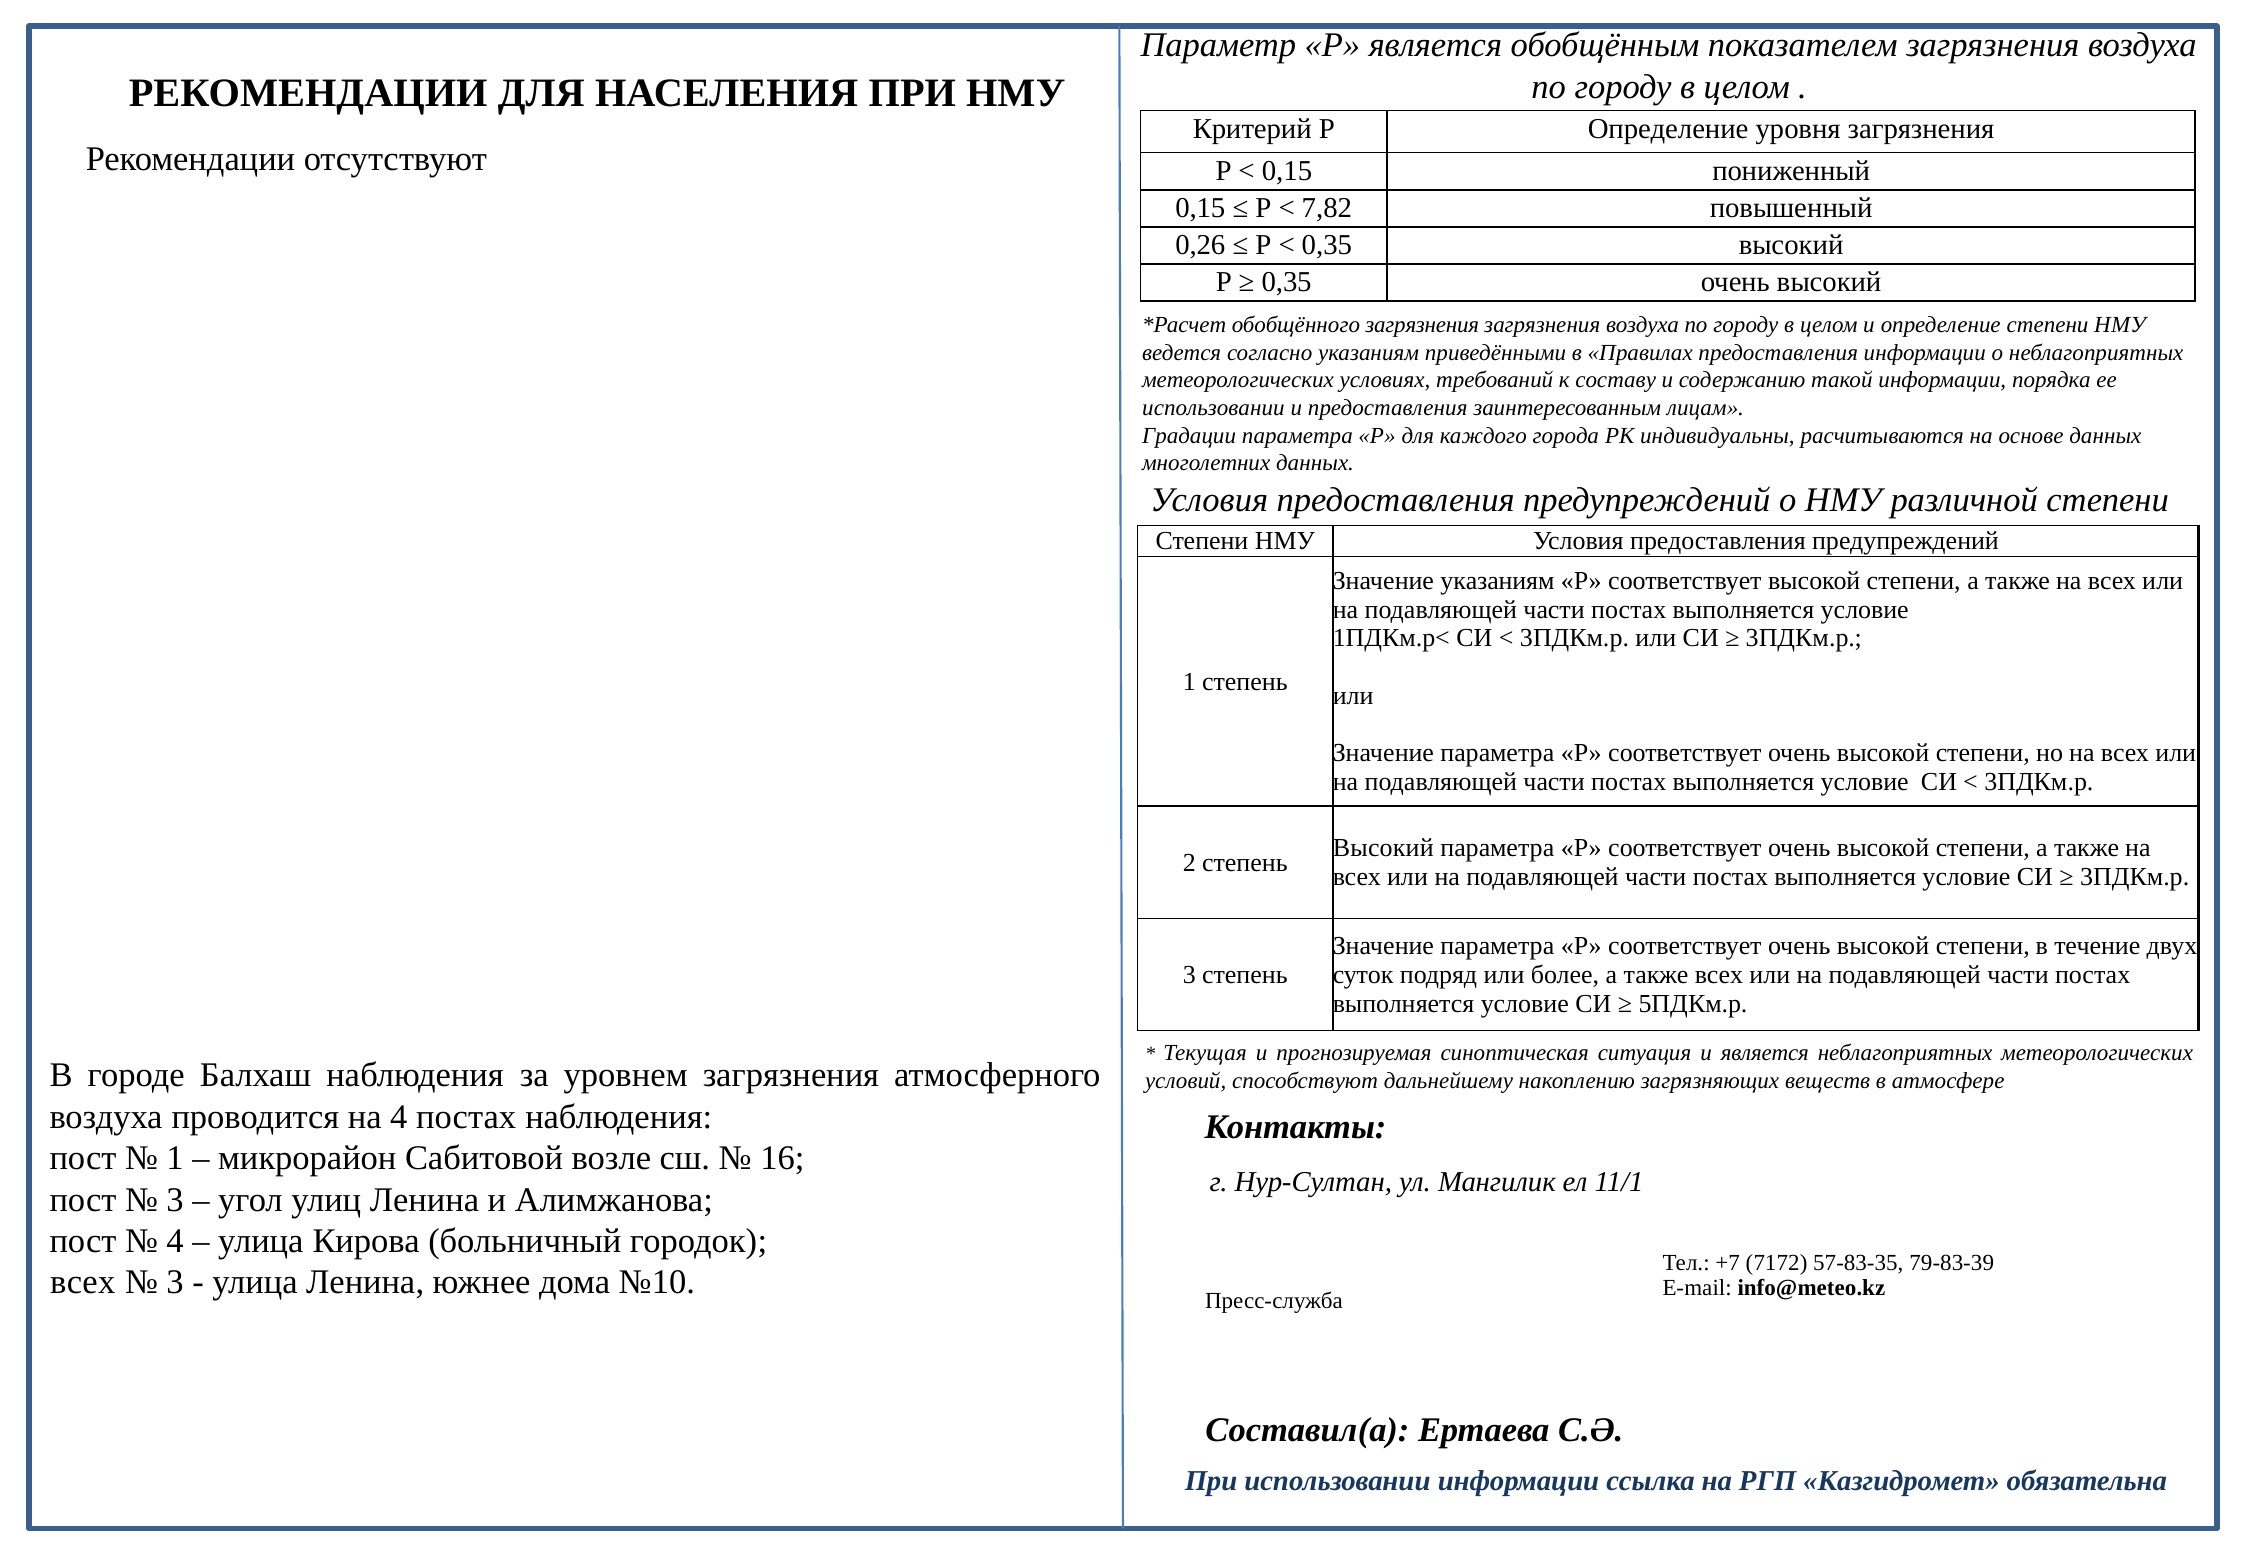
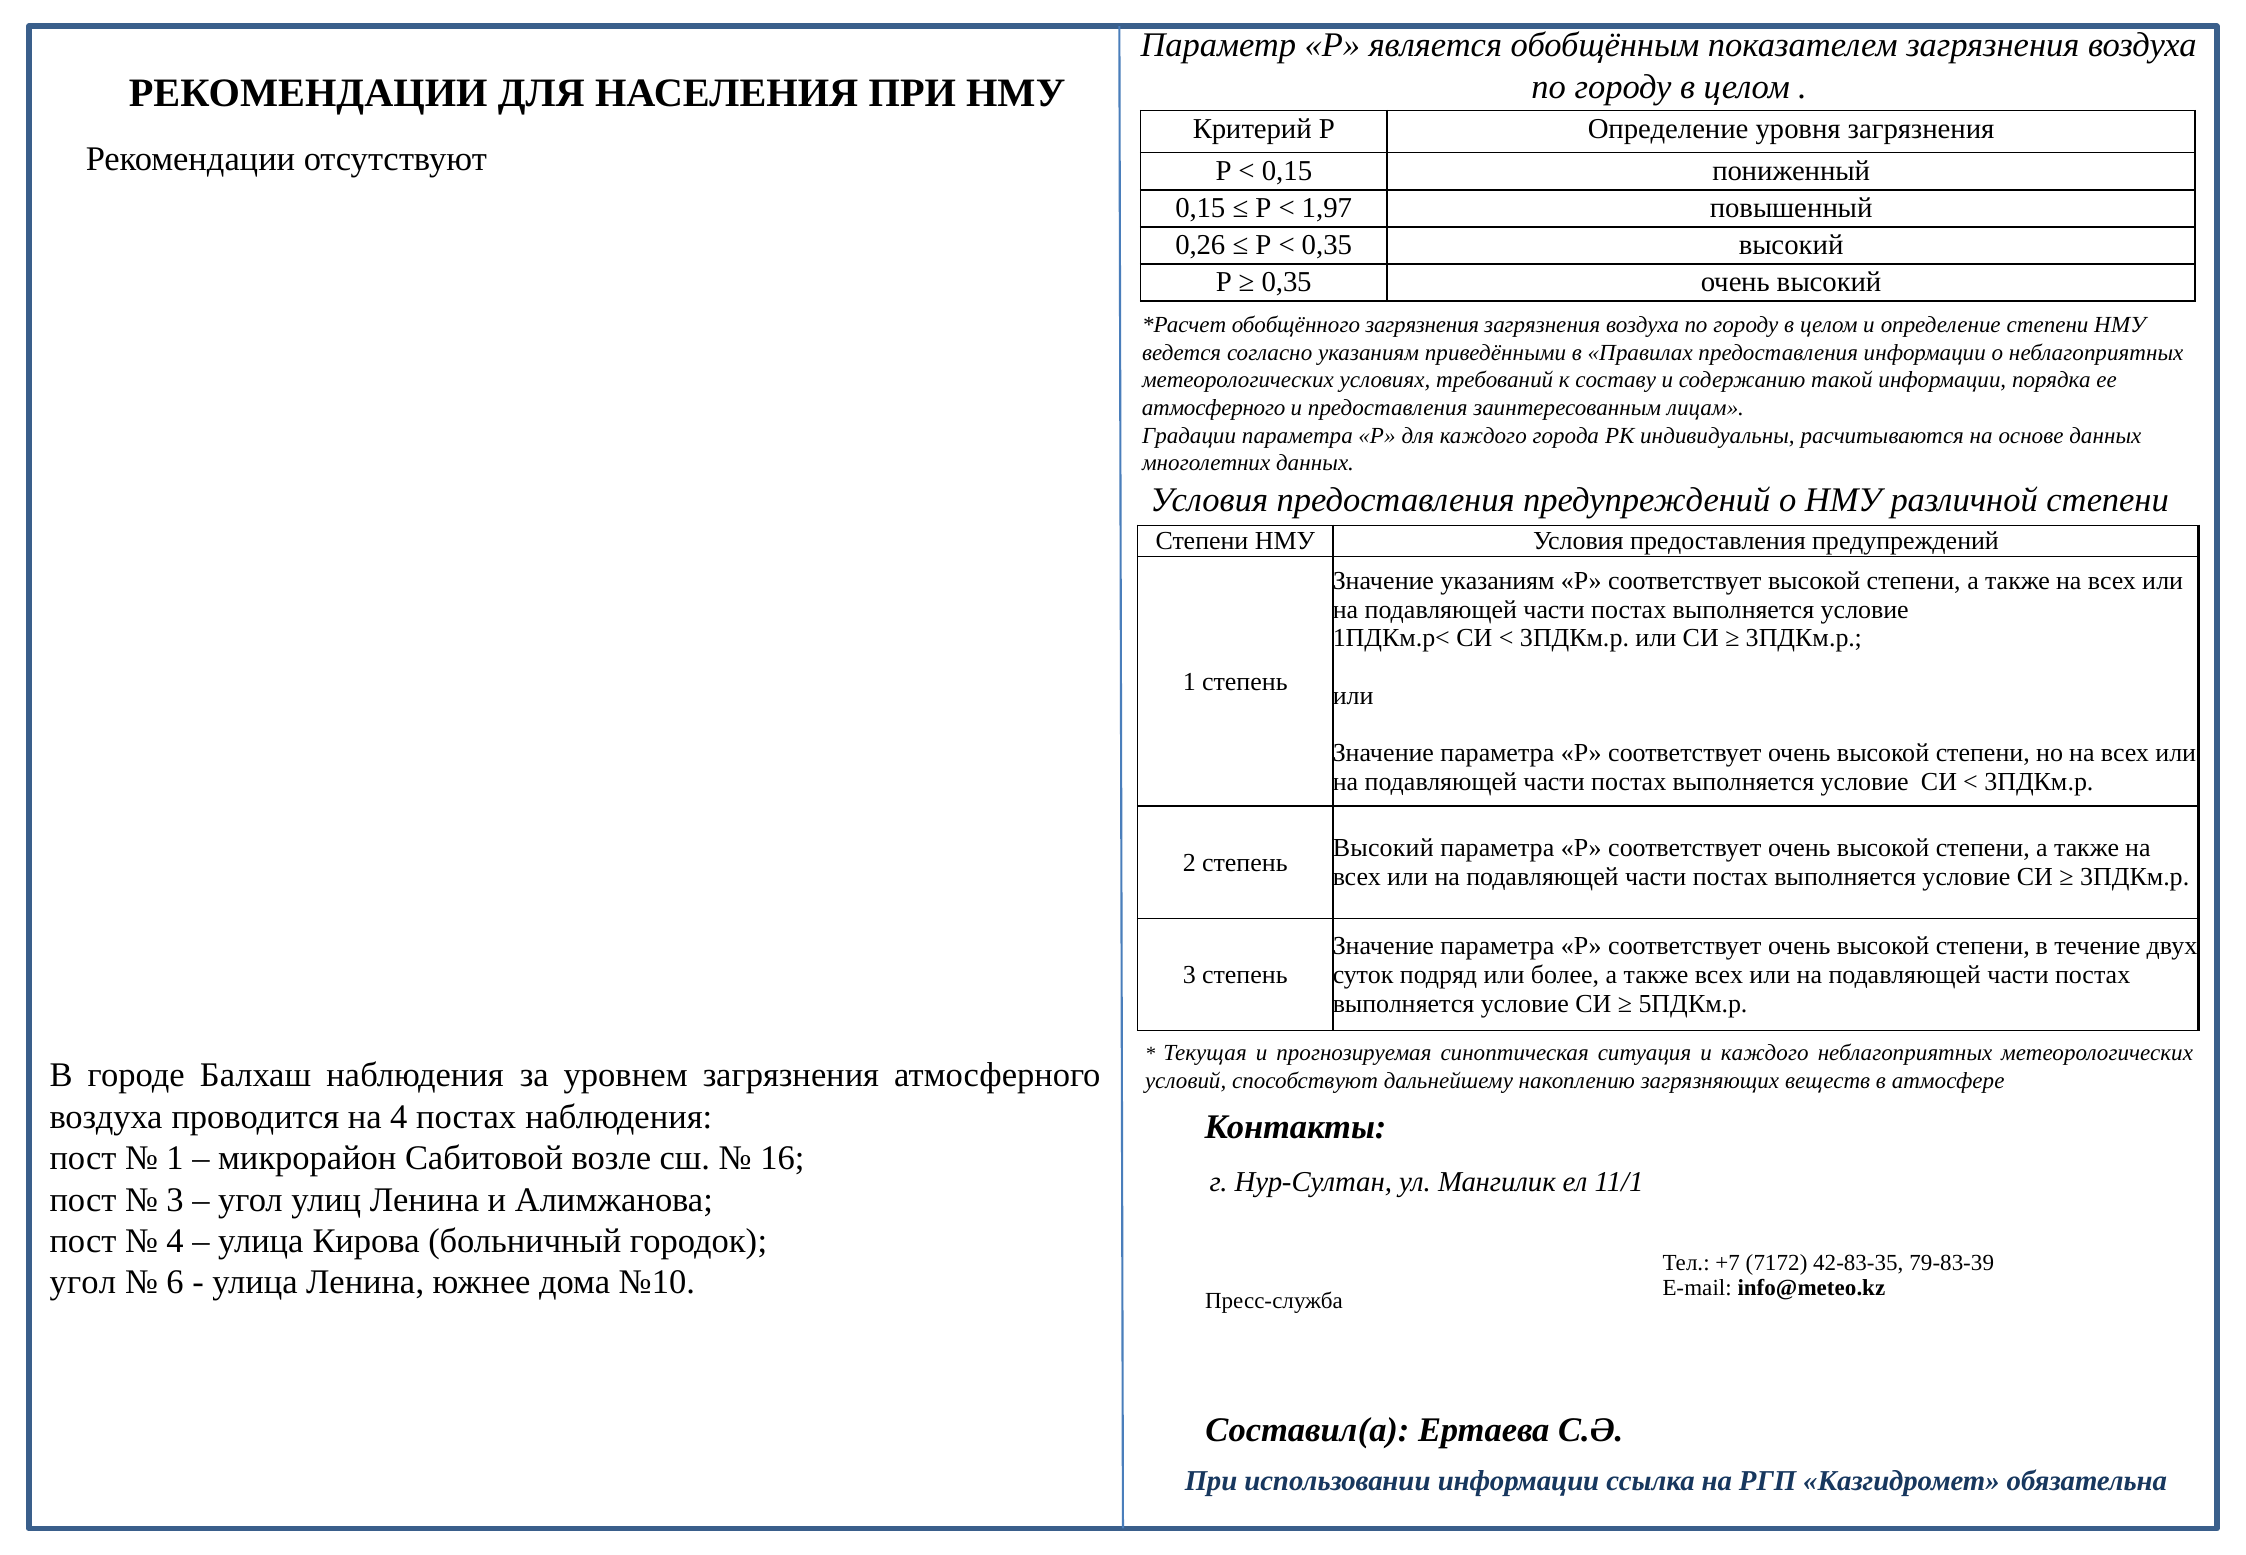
7,82: 7,82 -> 1,97 (1327, 208)
использовании: использовании -> атмосферного (1214, 408)
и является: является -> каждого (1765, 1053)
57-83-35: 57-83-35 -> 42-83-35 (1858, 1263)
всех: всех -> угол (83, 1282)
3: 3 -> 6 (175, 1282)
